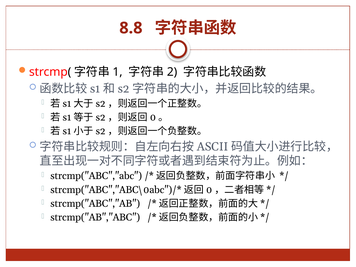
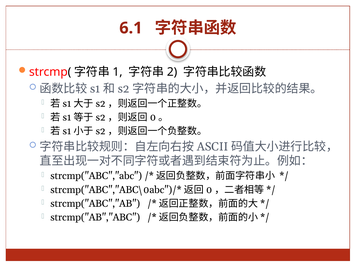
8.8: 8.8 -> 6.1 (131, 28)
